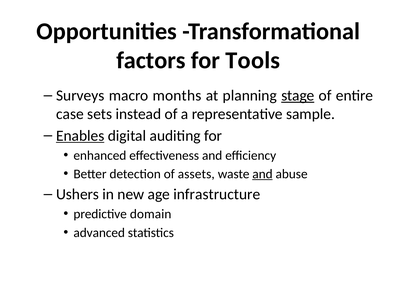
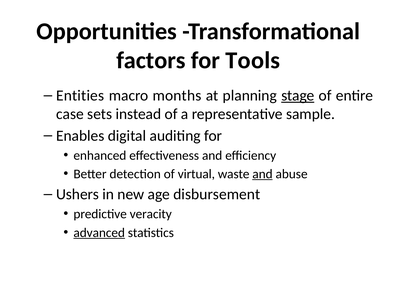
Surveys: Surveys -> Entities (80, 96)
Enables underline: present -> none (80, 136)
assets: assets -> virtual (196, 174)
infrastructure: infrastructure -> disbursement (217, 194)
domain: domain -> veracity (151, 214)
advanced underline: none -> present (99, 232)
